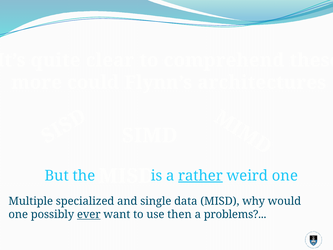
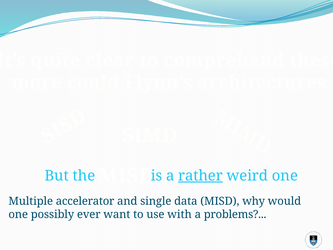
specialized: specialized -> accelerator (85, 201)
ever underline: present -> none (89, 214)
then: then -> with (180, 214)
